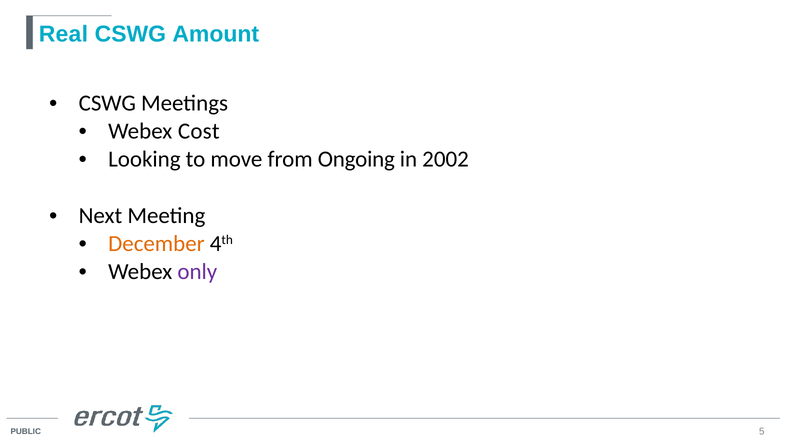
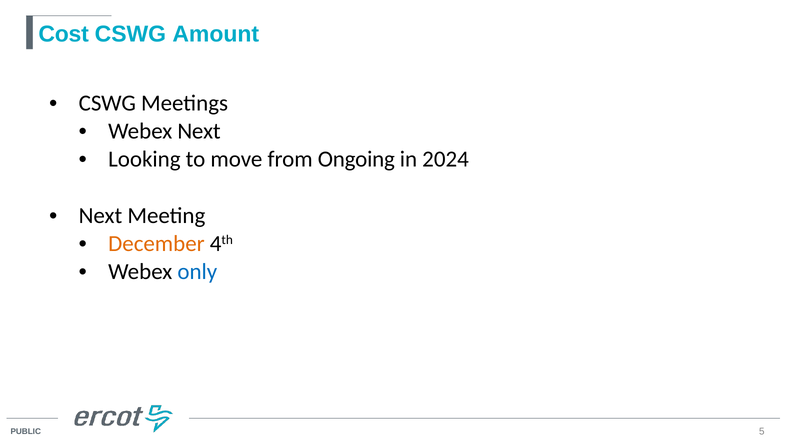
Real: Real -> Cost (64, 34)
Webex Cost: Cost -> Next (199, 131)
2002: 2002 -> 2024 (446, 159)
only colour: purple -> blue (197, 272)
